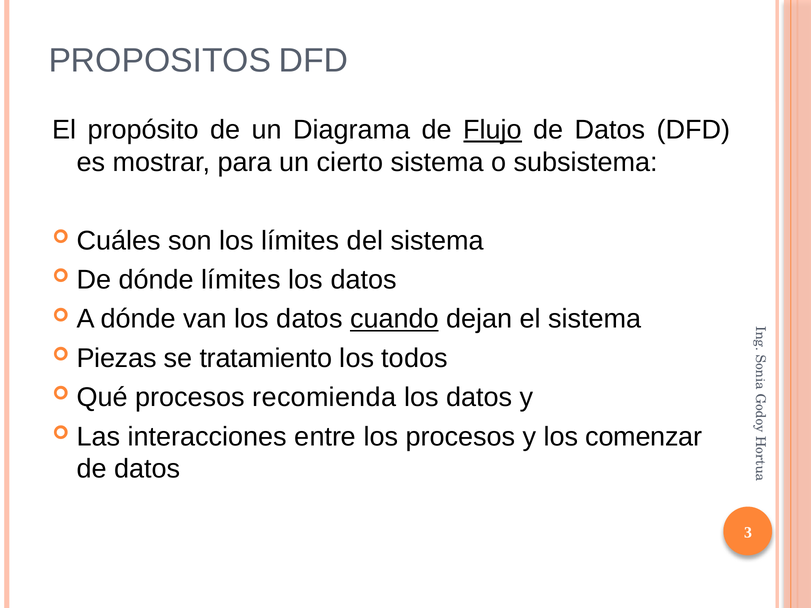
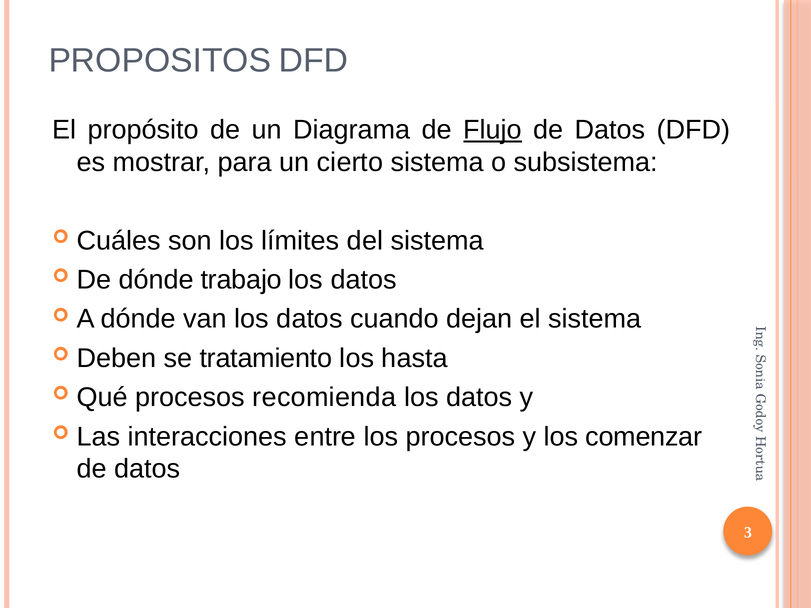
dónde límites: límites -> trabajo (241, 280)
cuando underline: present -> none (394, 319)
Piezas: Piezas -> Deben (116, 358)
todos: todos -> hasta (415, 358)
